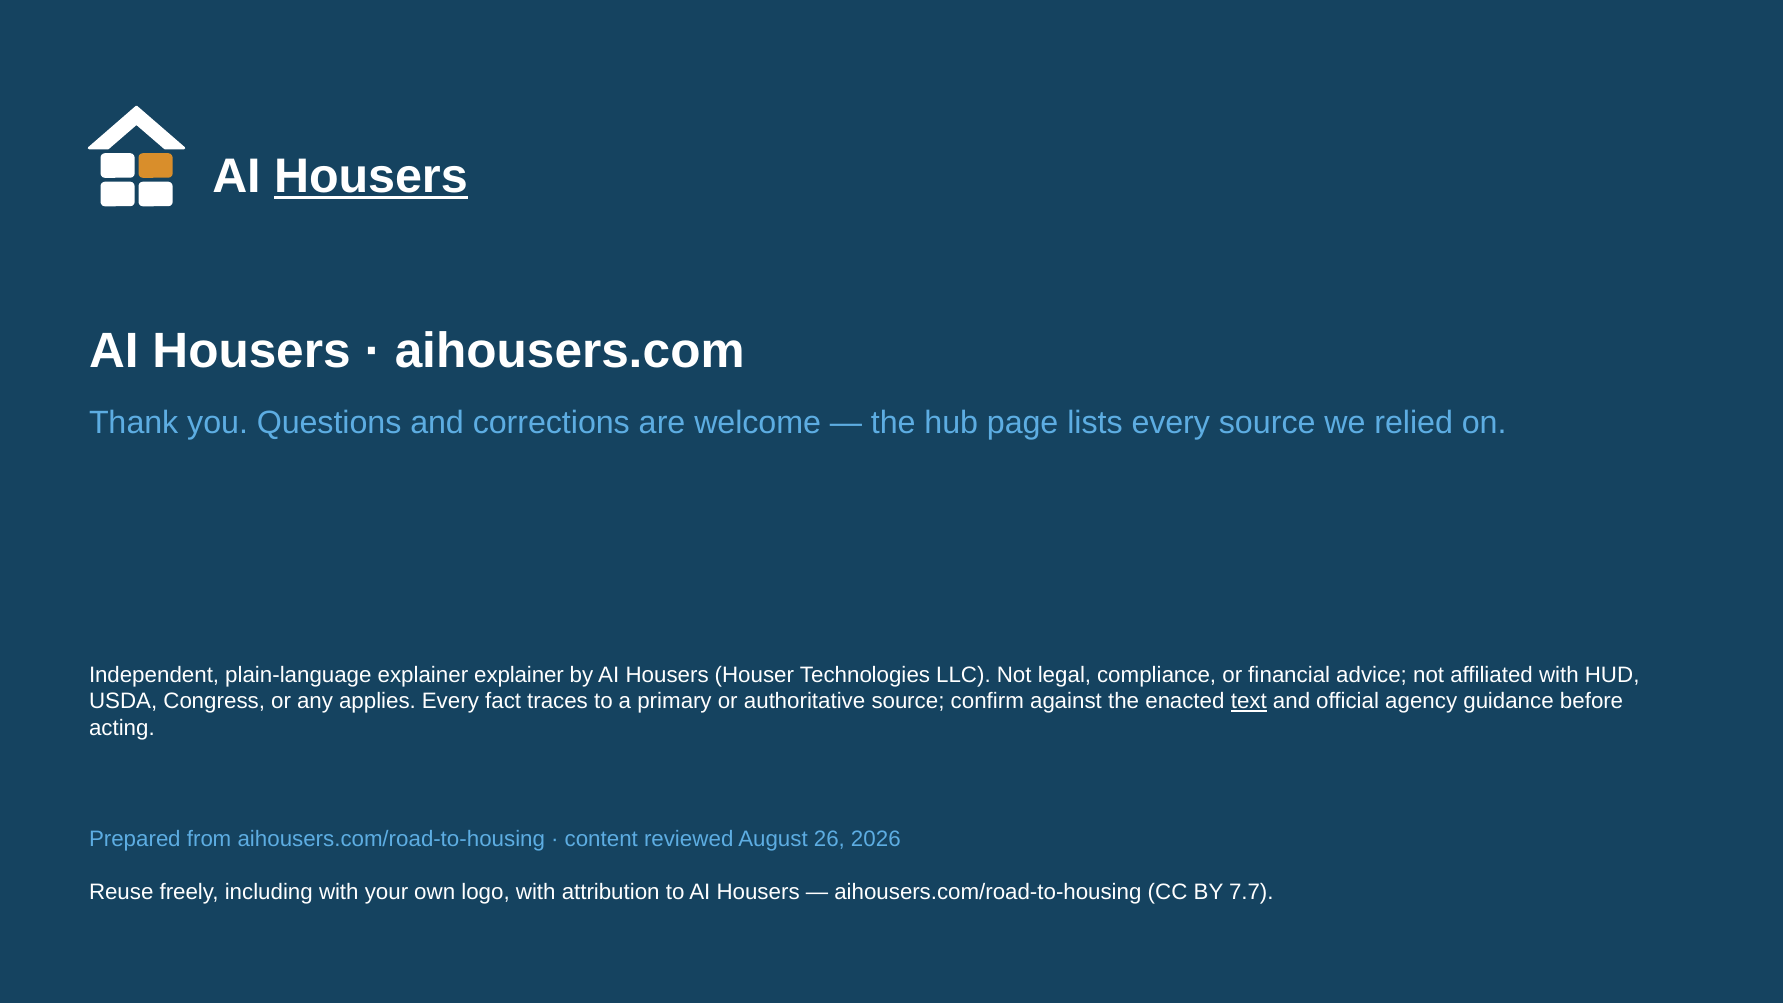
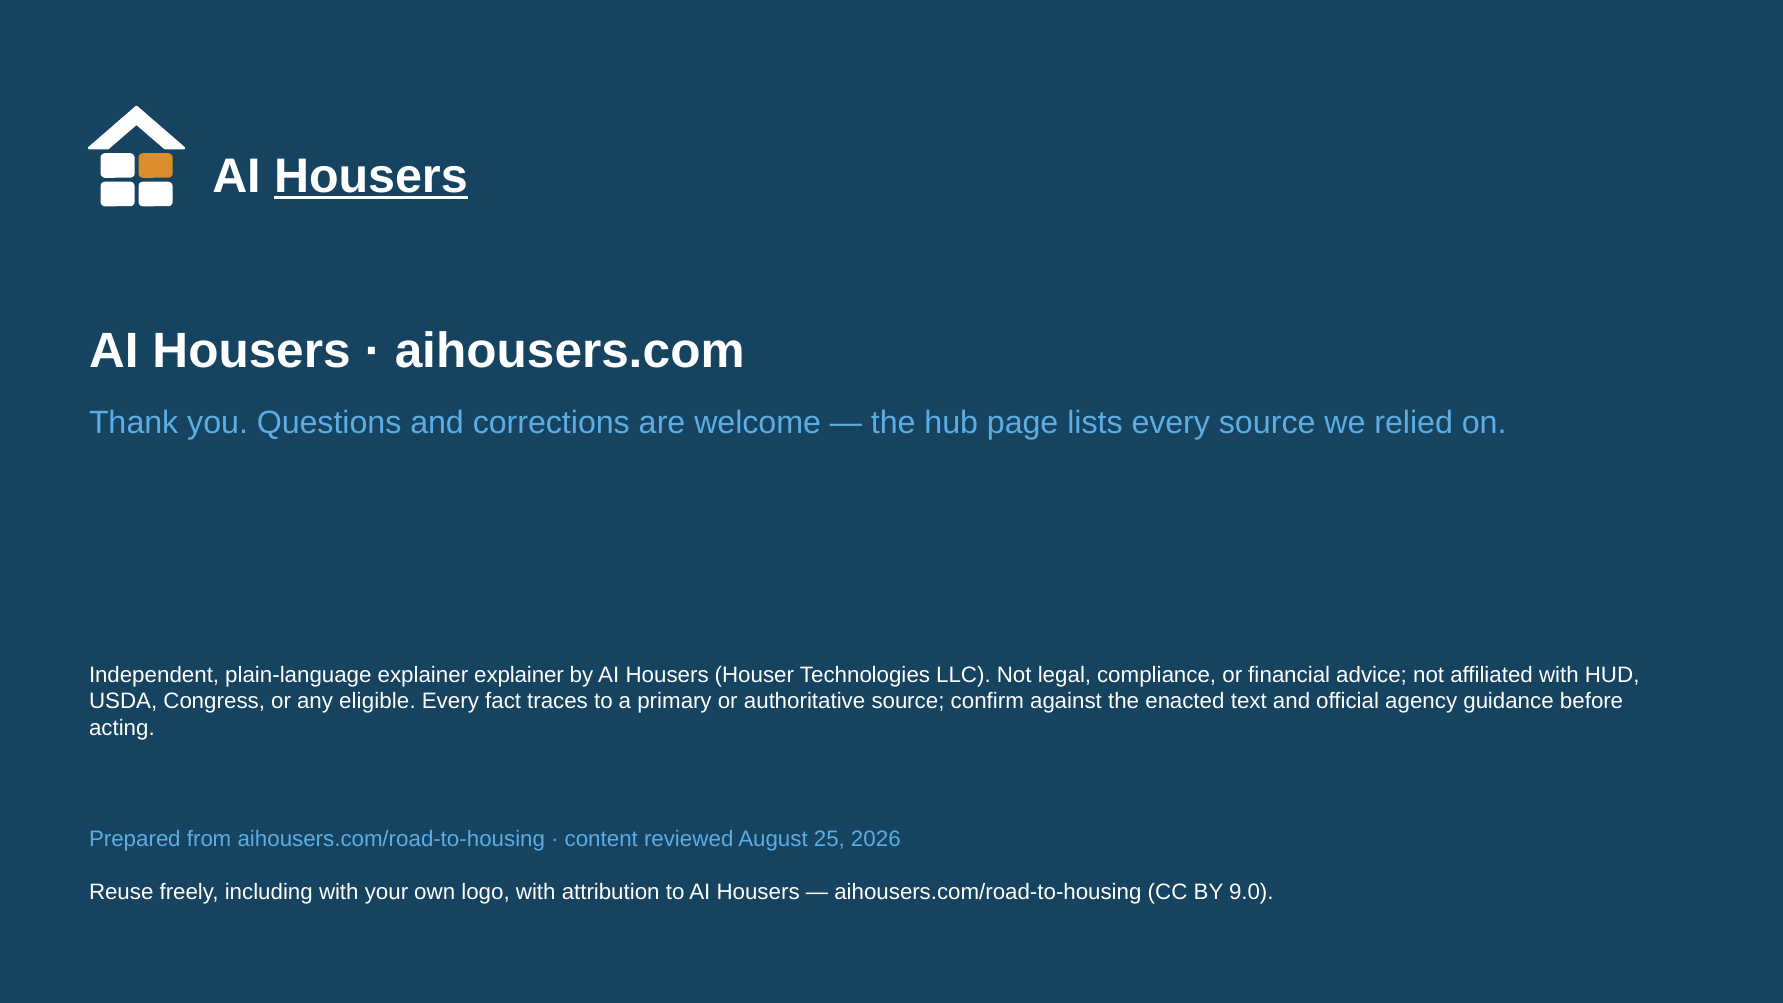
applies: applies -> eligible (377, 701)
text underline: present -> none (1249, 701)
26: 26 -> 25 (829, 839)
7.7: 7.7 -> 9.0 (1251, 892)
